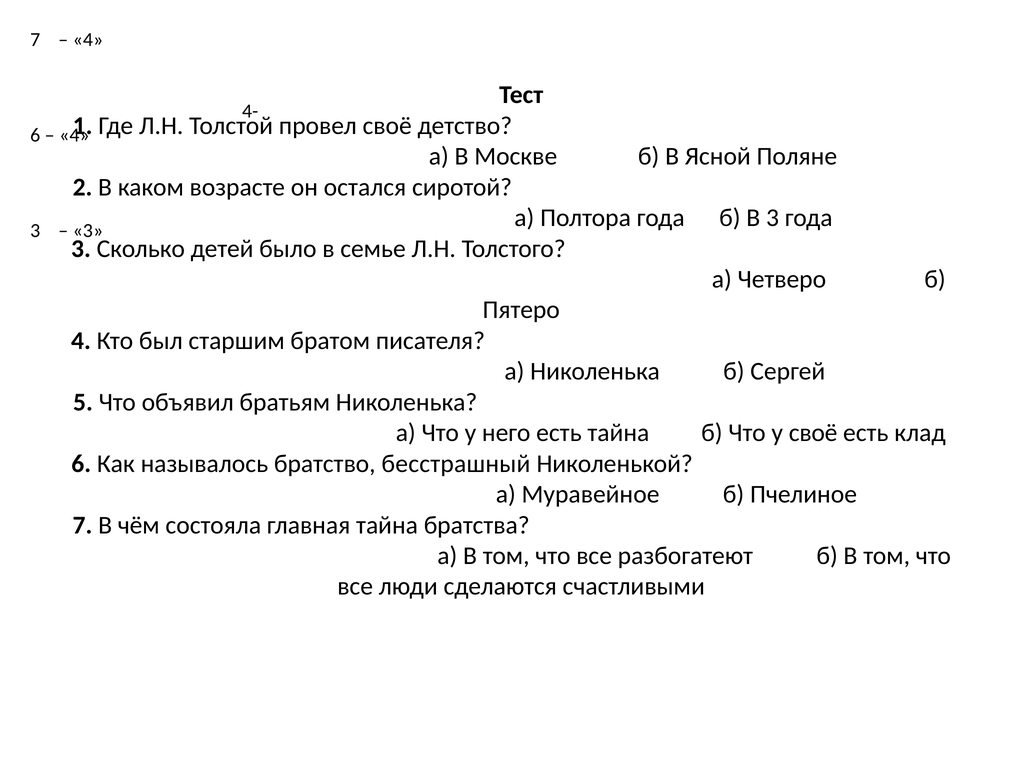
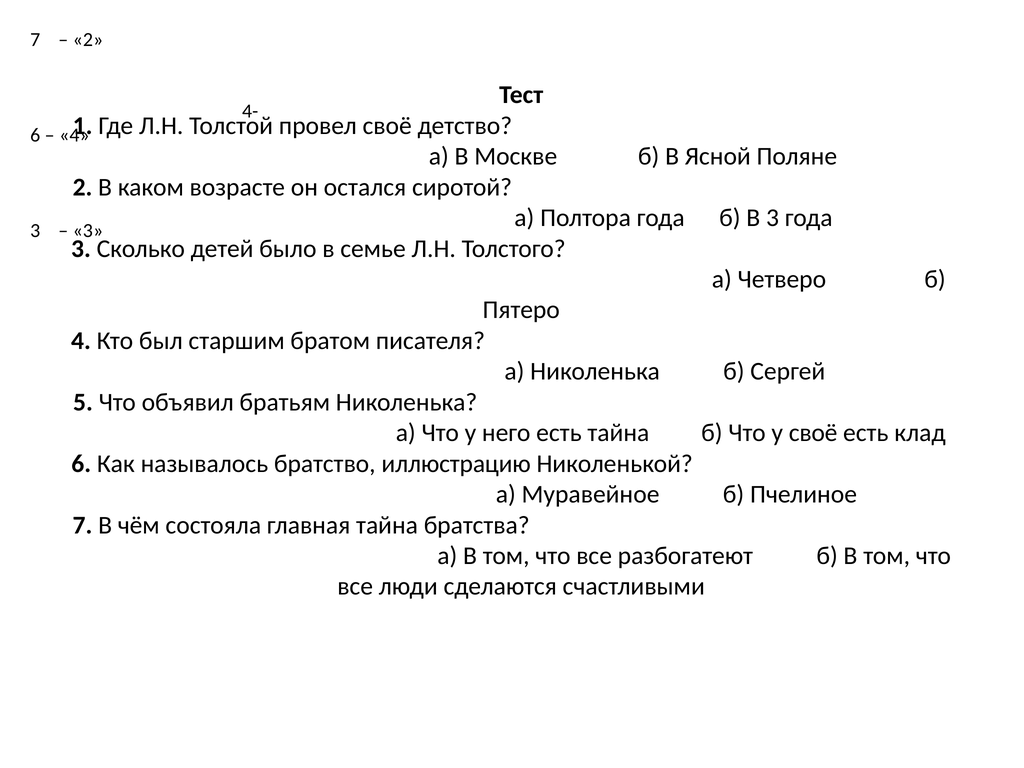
4: 4 -> 2 (88, 40)
бесстрашный: бесстрашный -> иллюстрацию (456, 464)
